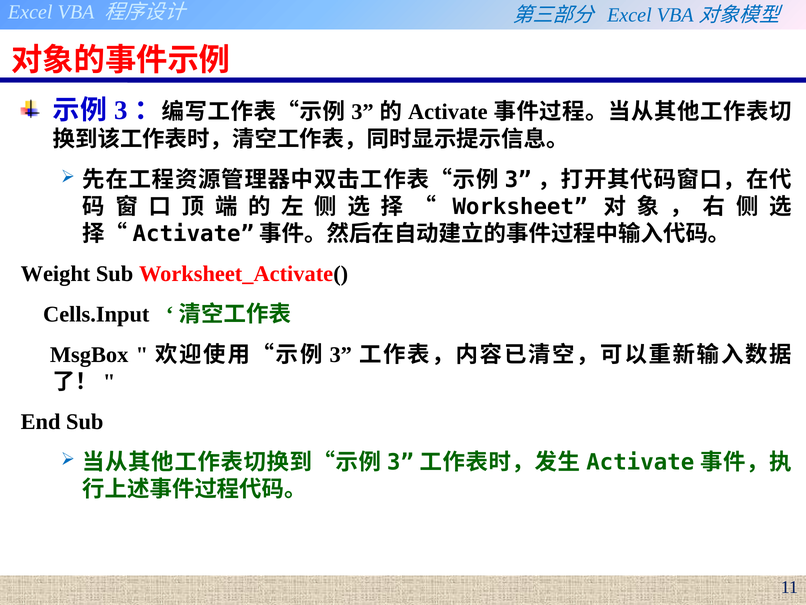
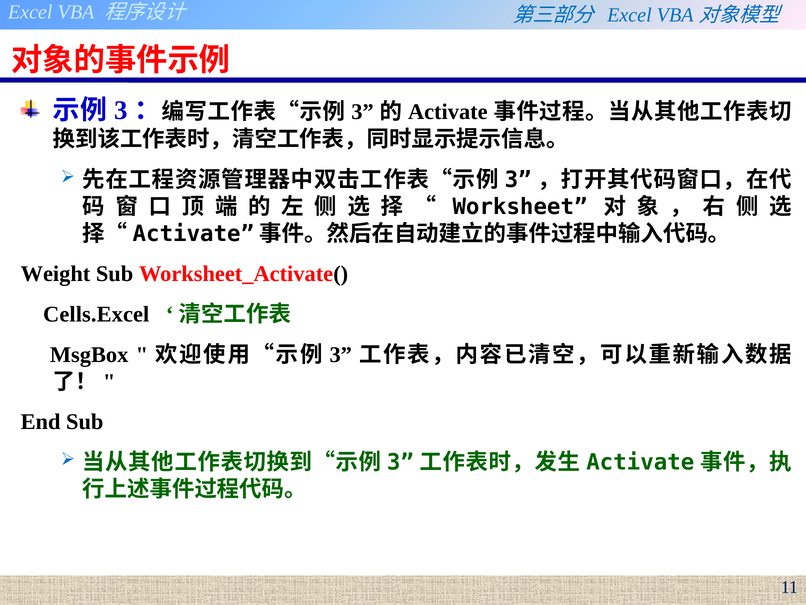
Cells.Input: Cells.Input -> Cells.Excel (96, 314)
